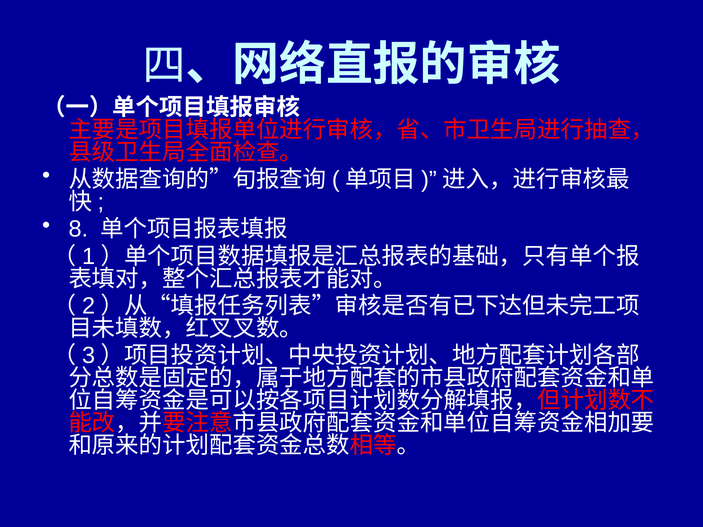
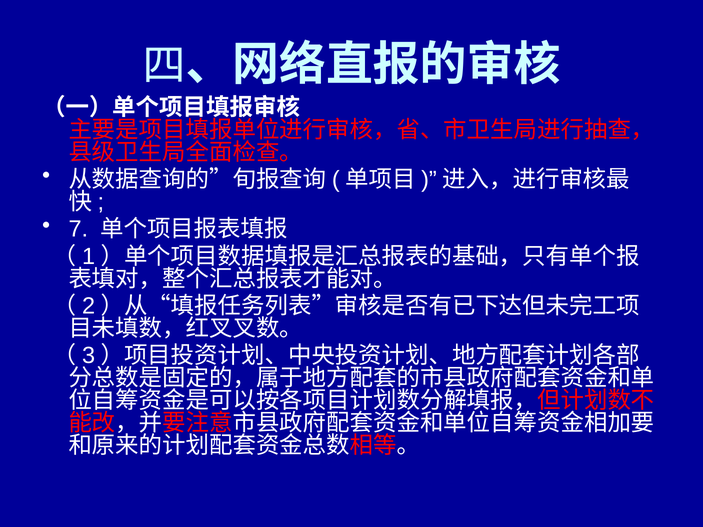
8: 8 -> 7 (78, 229)
